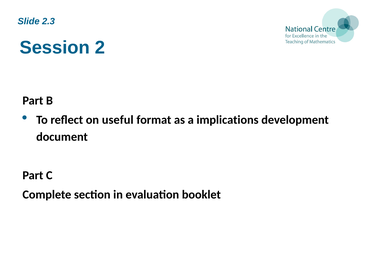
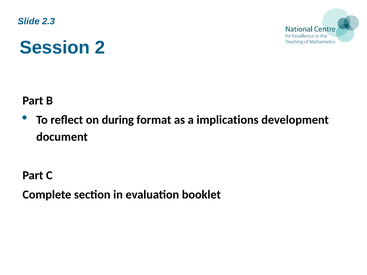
useful: useful -> during (118, 120)
